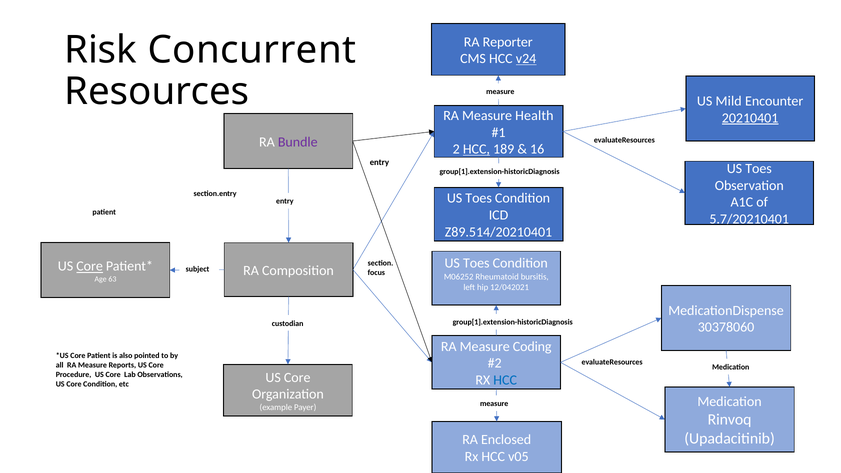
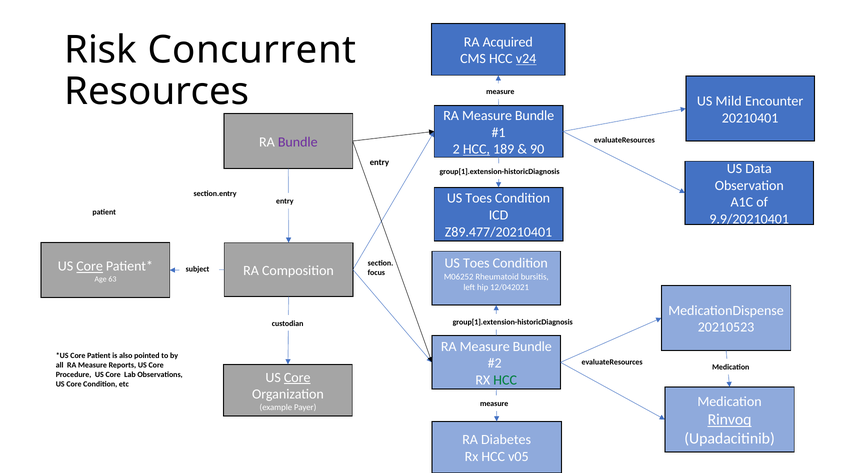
Reporter: Reporter -> Acquired (508, 42)
Health: Health -> Bundle (535, 116)
20210401 underline: present -> none (750, 118)
16: 16 -> 90 (537, 149)
Toes: Toes -> Data (759, 169)
5.7/20210401: 5.7/20210401 -> 9.9/20210401 (749, 219)
Z89.514/20210401: Z89.514/20210401 -> Z89.477/20210401 (498, 232)
30378060: 30378060 -> 20210523 (726, 327)
Coding: Coding -> Bundle (532, 347)
Core underline: none -> present (297, 377)
HCC colour: blue -> green (505, 380)
Rinvoq underline: none -> present (730, 420)
Enclosed: Enclosed -> Diabetes (506, 440)
